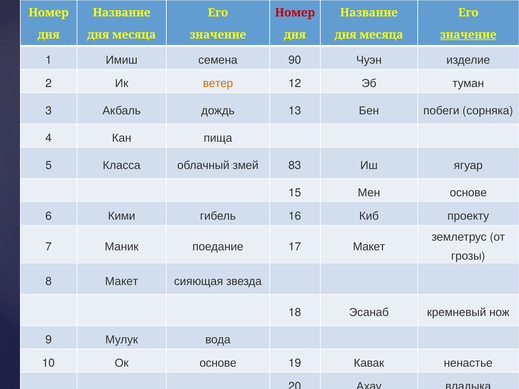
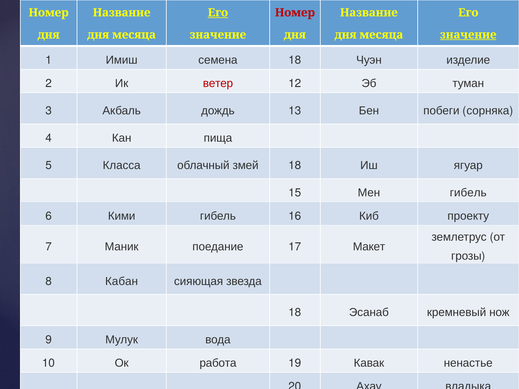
Его underline: none -> present (218, 13)
семена 90: 90 -> 18 (295, 60)
ветер colour: orange -> red (218, 83)
змей 83: 83 -> 18 (295, 165)
Мен основе: основе -> гибель (468, 193)
8 Макет: Макет -> Кабан (122, 281)
Ок основе: основе -> работа (218, 363)
